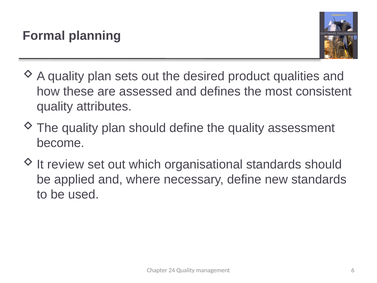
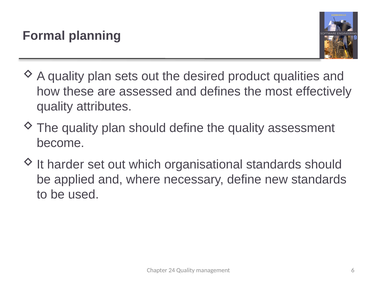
consistent: consistent -> effectively (324, 91)
review: review -> harder (66, 164)
